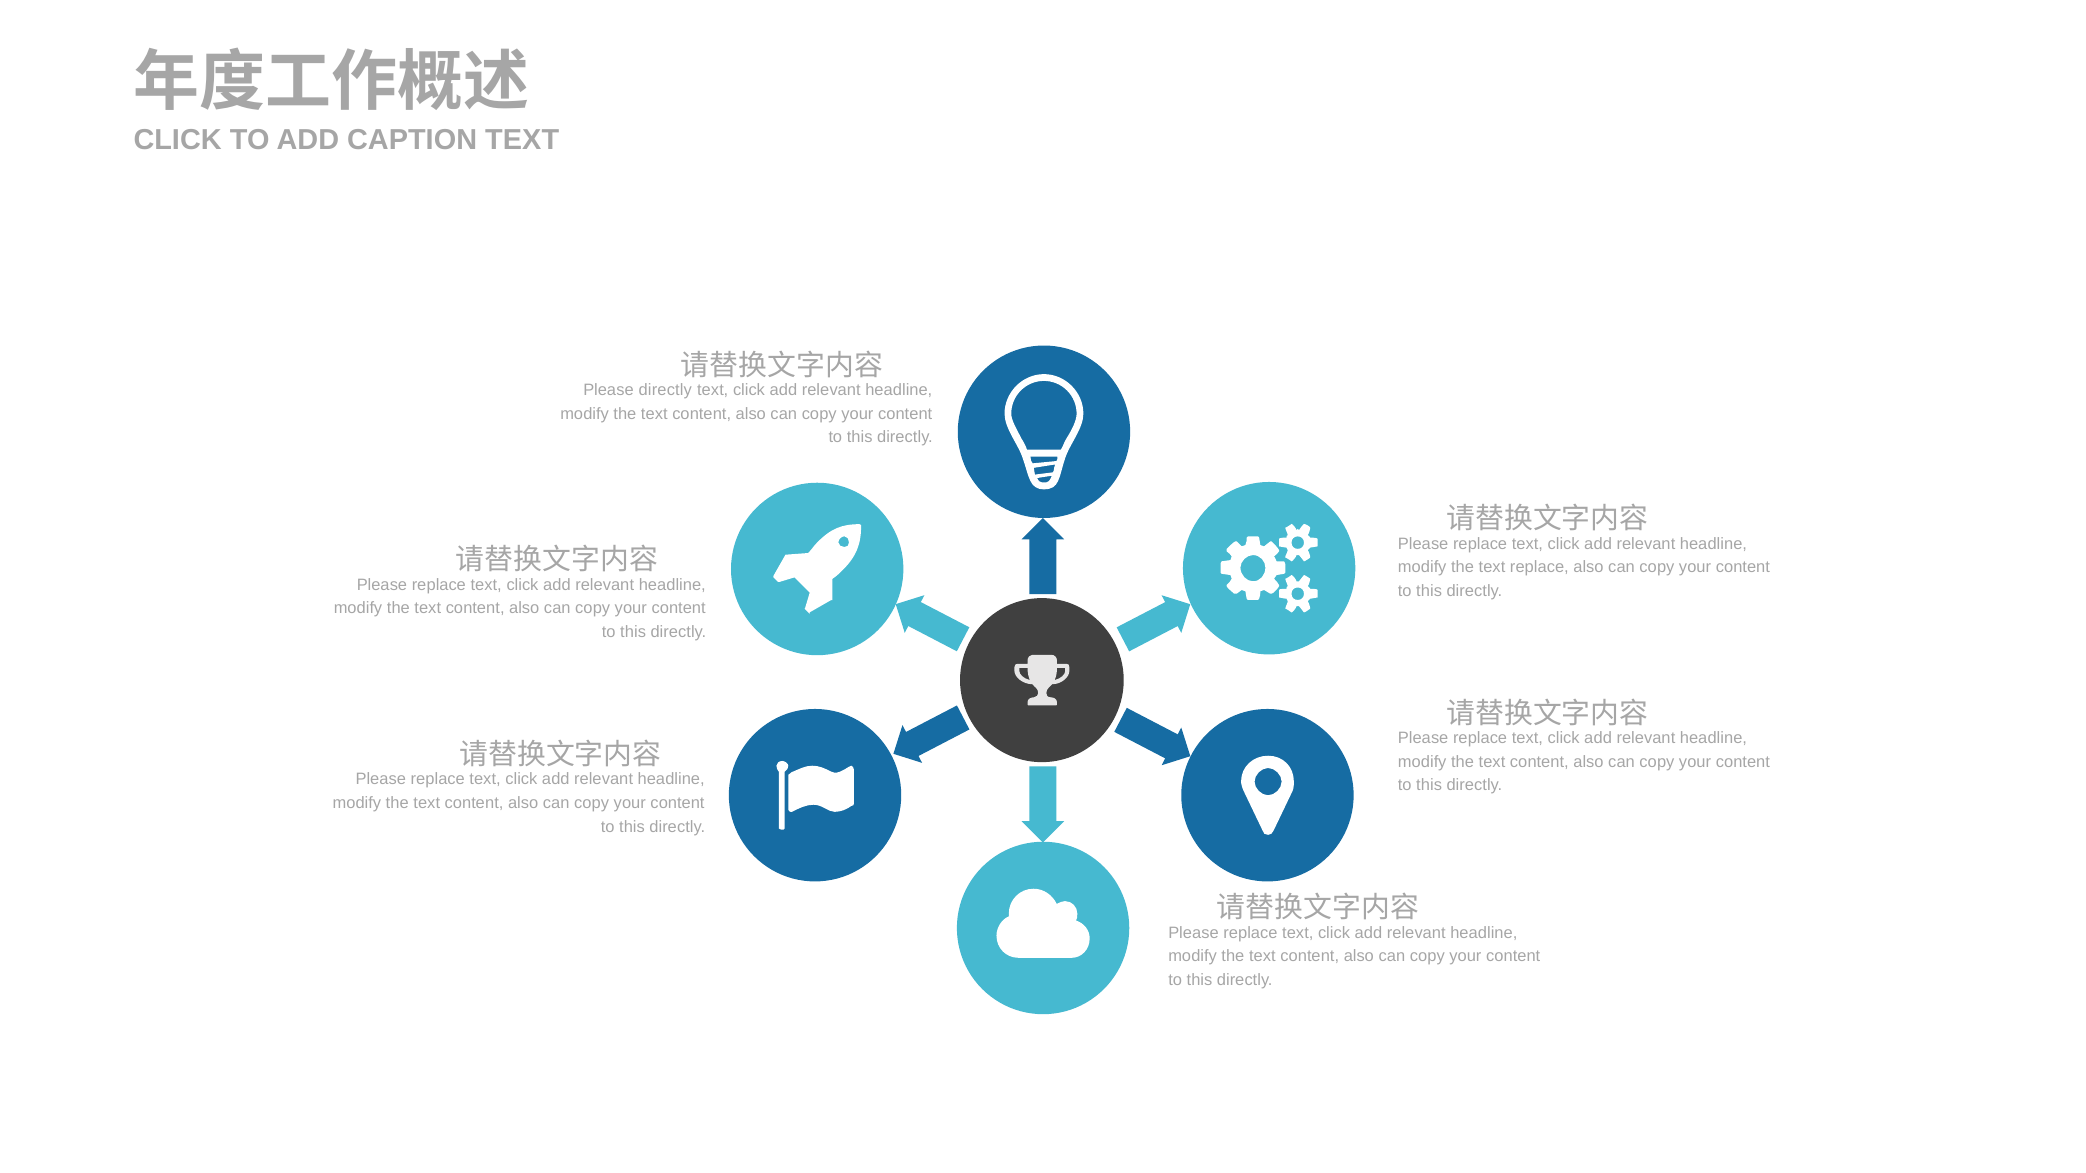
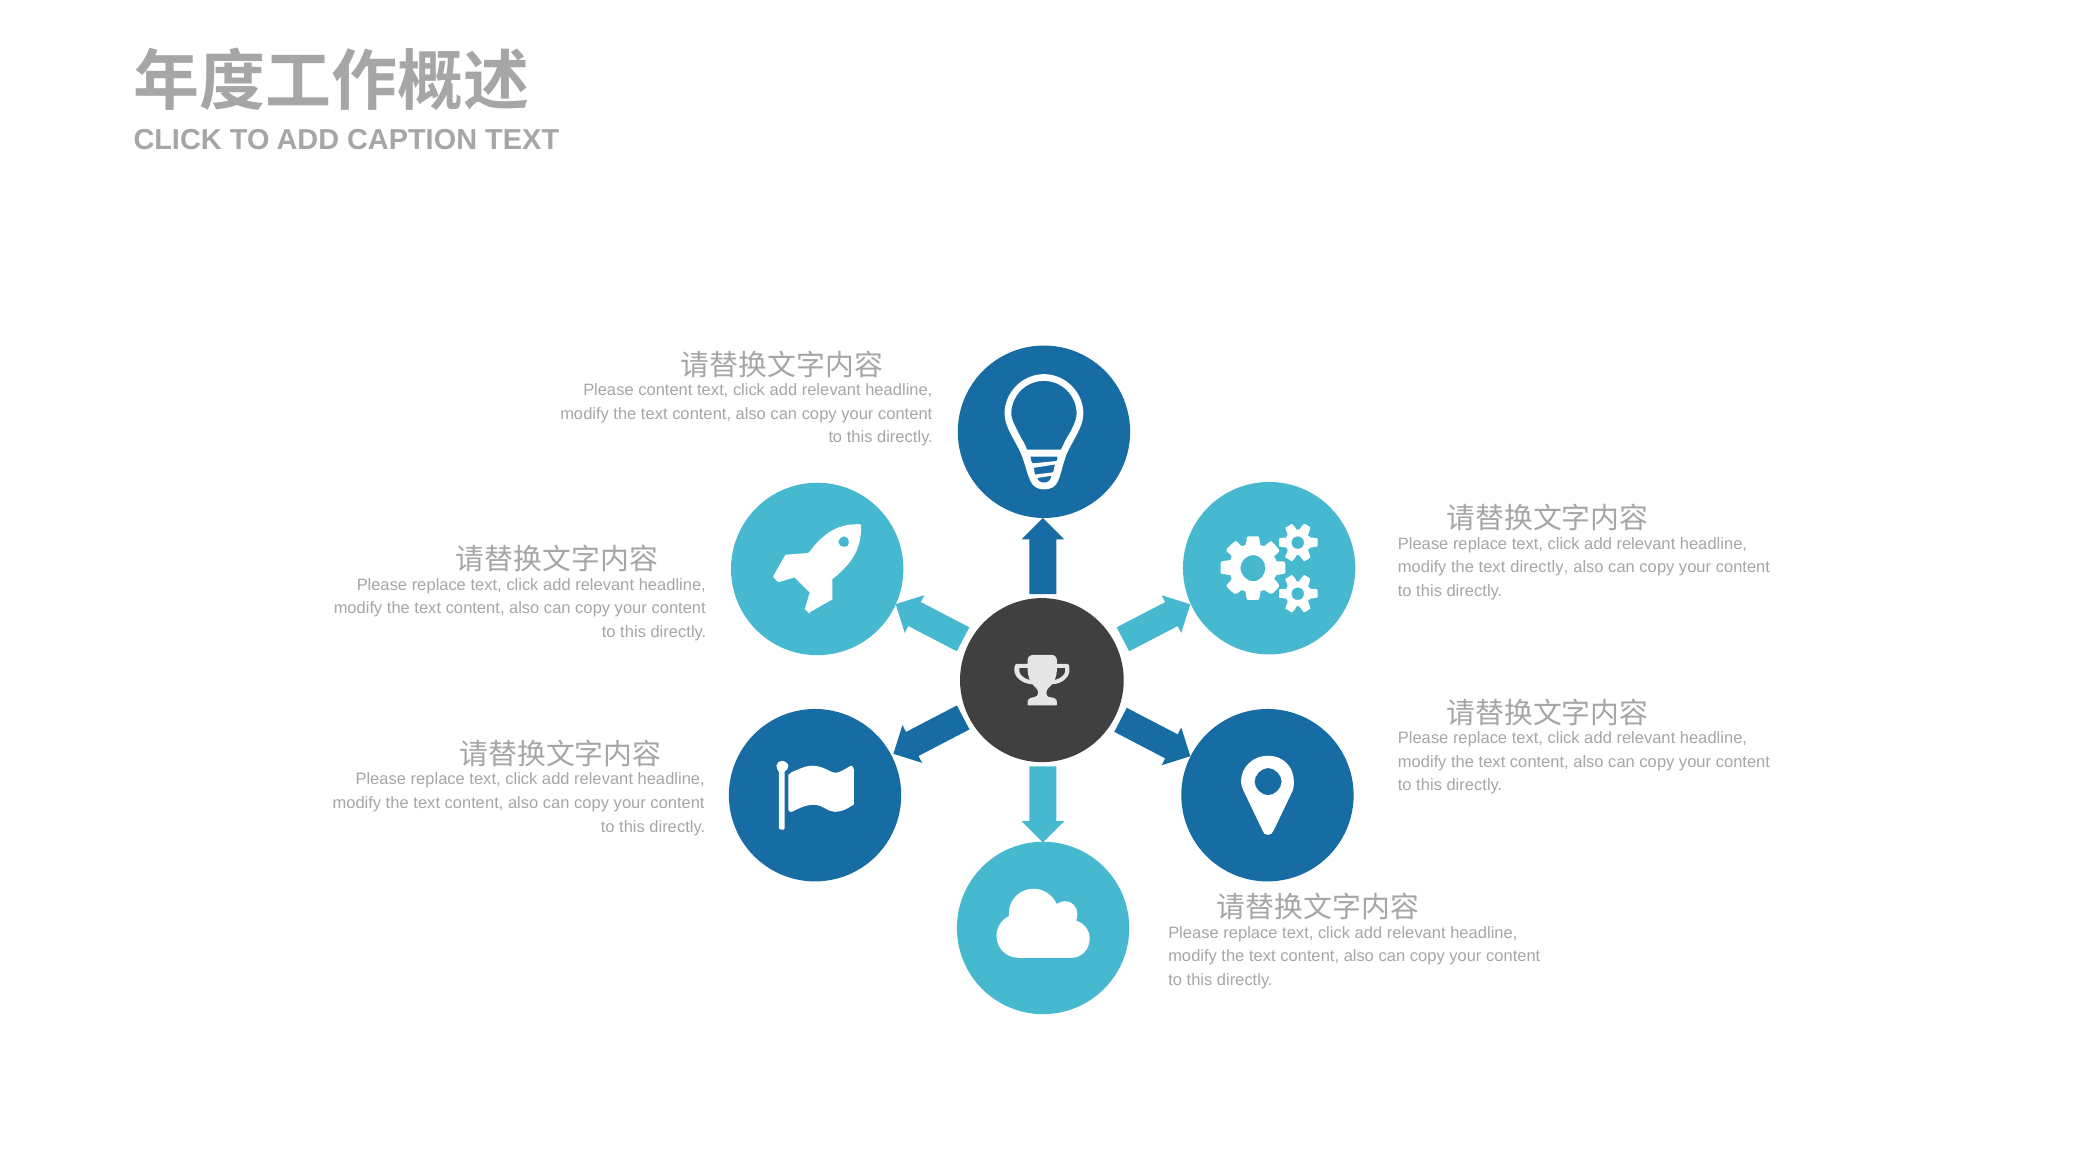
Please directly: directly -> content (665, 390)
text replace: replace -> directly (1539, 567)
